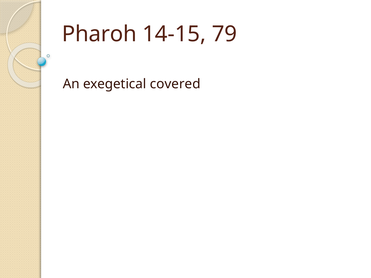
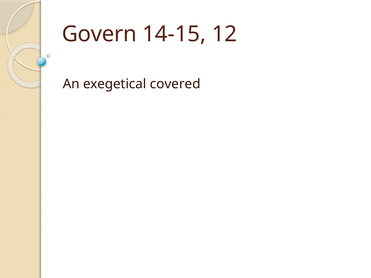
Pharoh: Pharoh -> Govern (99, 34)
79: 79 -> 12 (224, 34)
